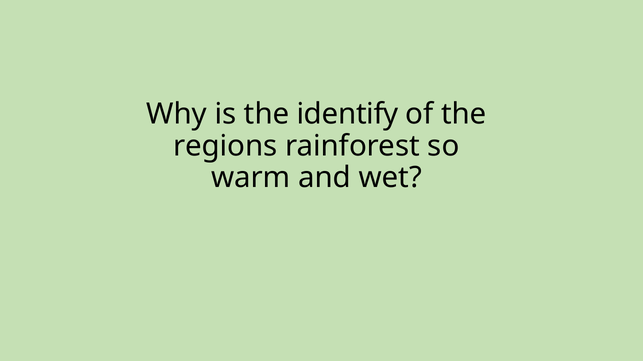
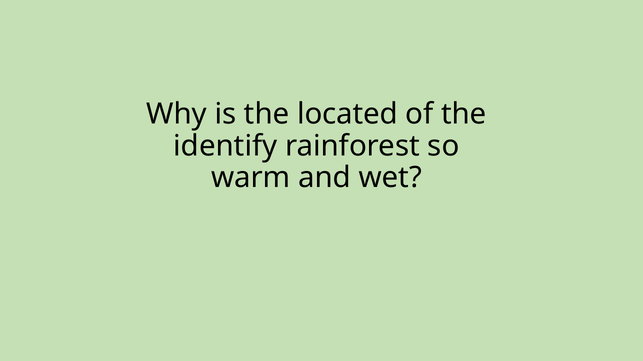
identify: identify -> located (347, 114)
regions: regions -> identify (225, 146)
